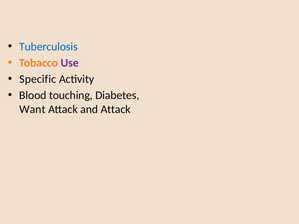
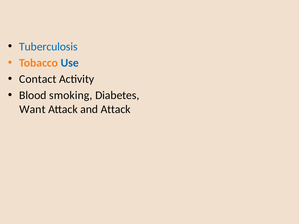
Use colour: purple -> blue (70, 63)
Specific: Specific -> Contact (38, 79)
touching: touching -> smoking (71, 95)
